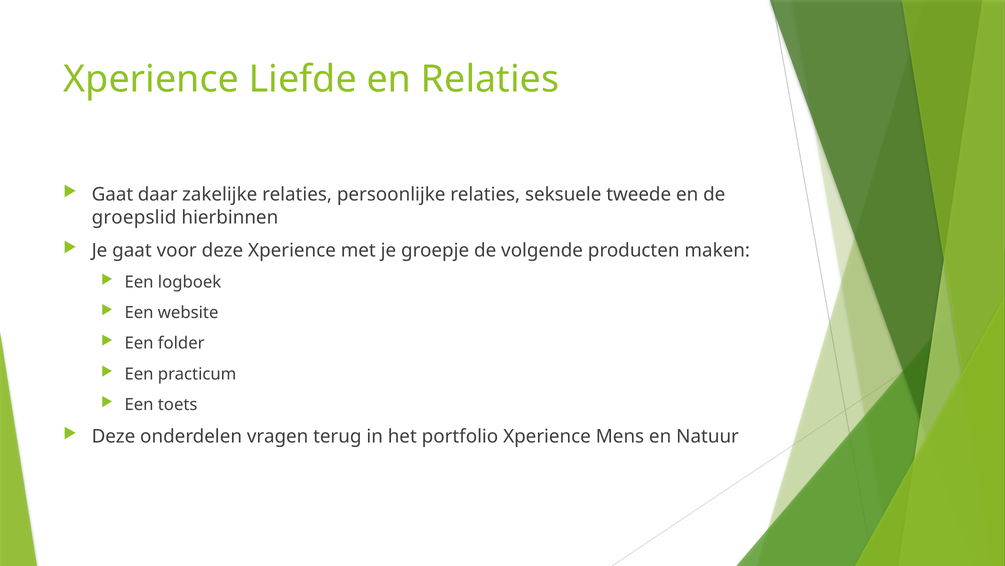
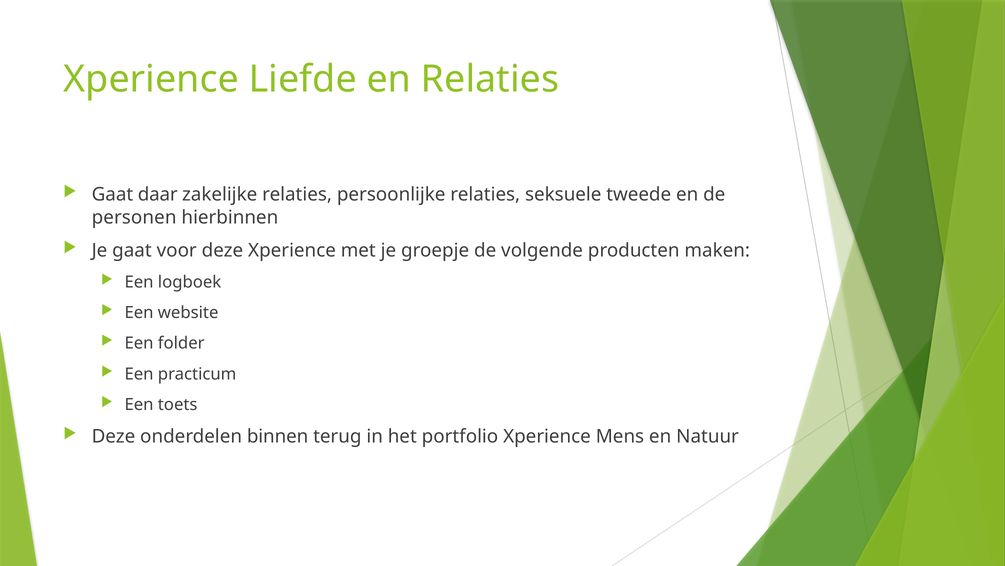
groepslid: groepslid -> personen (134, 217)
vragen: vragen -> binnen (278, 436)
